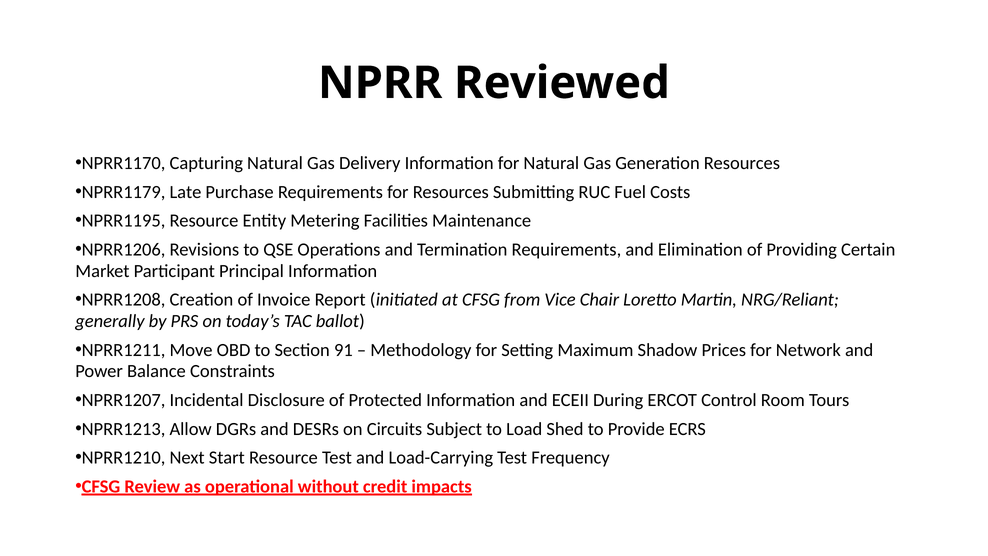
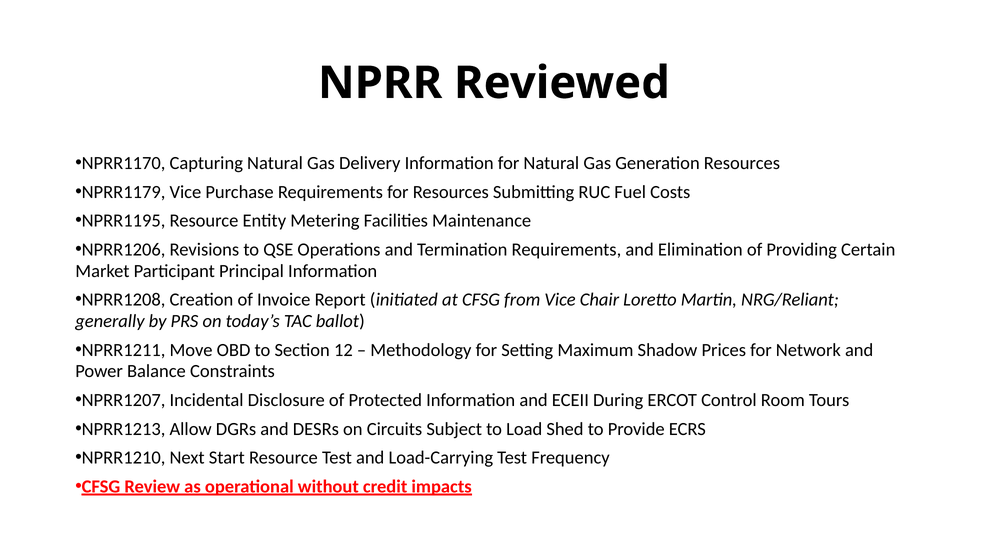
NPRR1179 Late: Late -> Vice (185, 192)
91: 91 -> 12 (343, 350)
